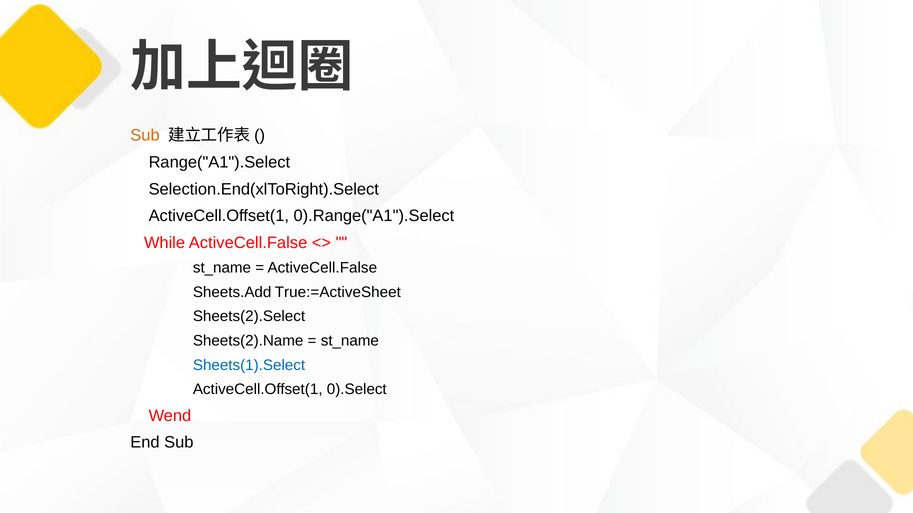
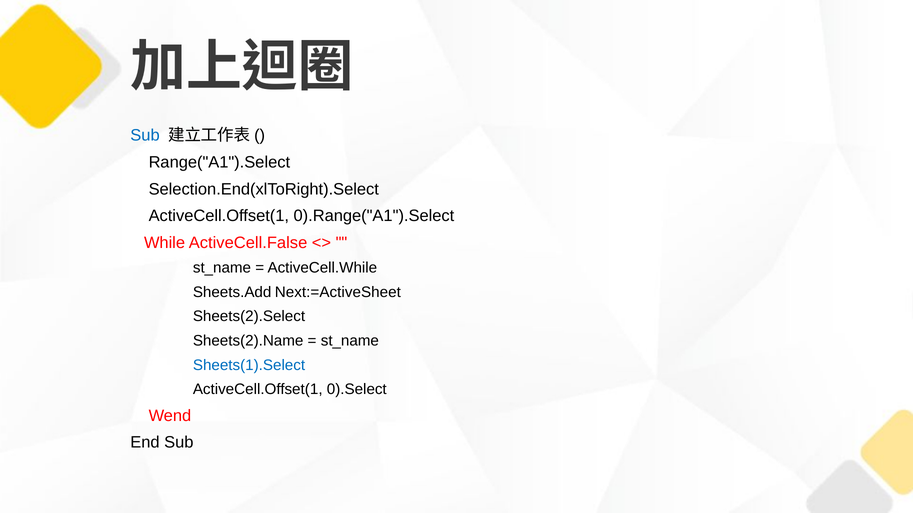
Sub colour: orange -> blue (145, 135)
ActiveCell.False: ActiveCell.False -> ActiveCell.While (322, 268)
True:=ActiveSheet: True:=ActiveSheet -> Next:=ActiveSheet (338, 292)
